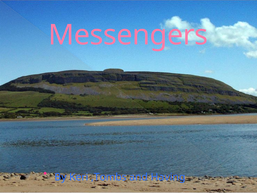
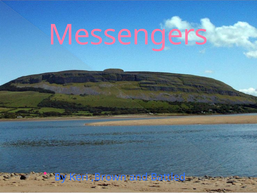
,Tombs: ,Tombs -> ,Brown (109, 177)
Having: Having -> Battled (168, 177)
